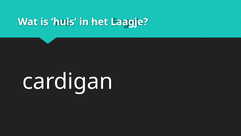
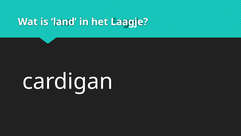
huis: huis -> land (64, 22)
